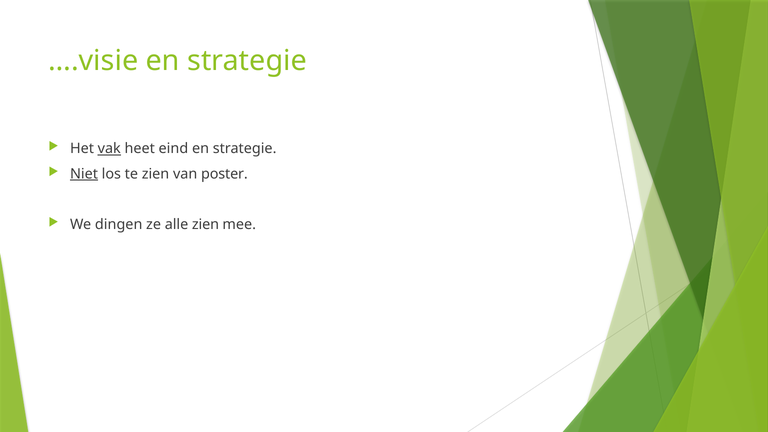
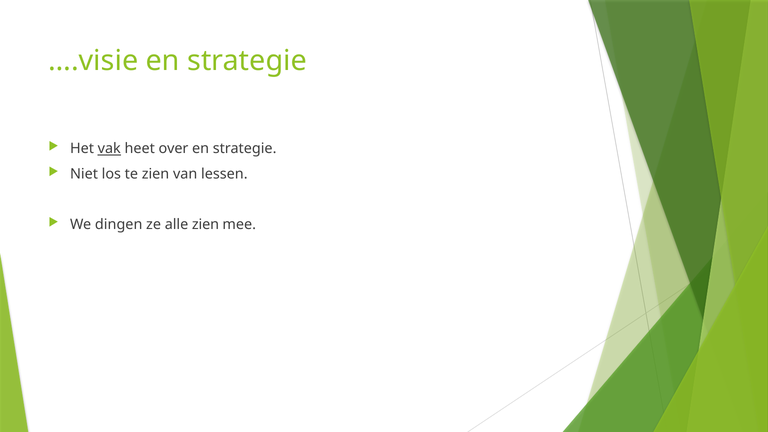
eind: eind -> over (173, 149)
Niet underline: present -> none (84, 174)
poster: poster -> lessen (224, 174)
